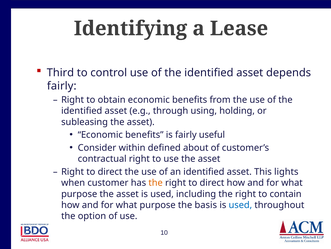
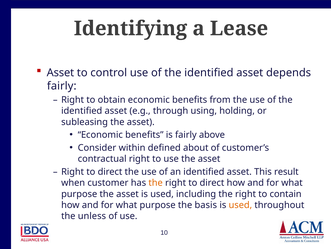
Third: Third -> Asset (60, 72)
useful: useful -> above (212, 135)
lights: lights -> result (286, 171)
used colour: blue -> orange (240, 204)
option: option -> unless (92, 215)
